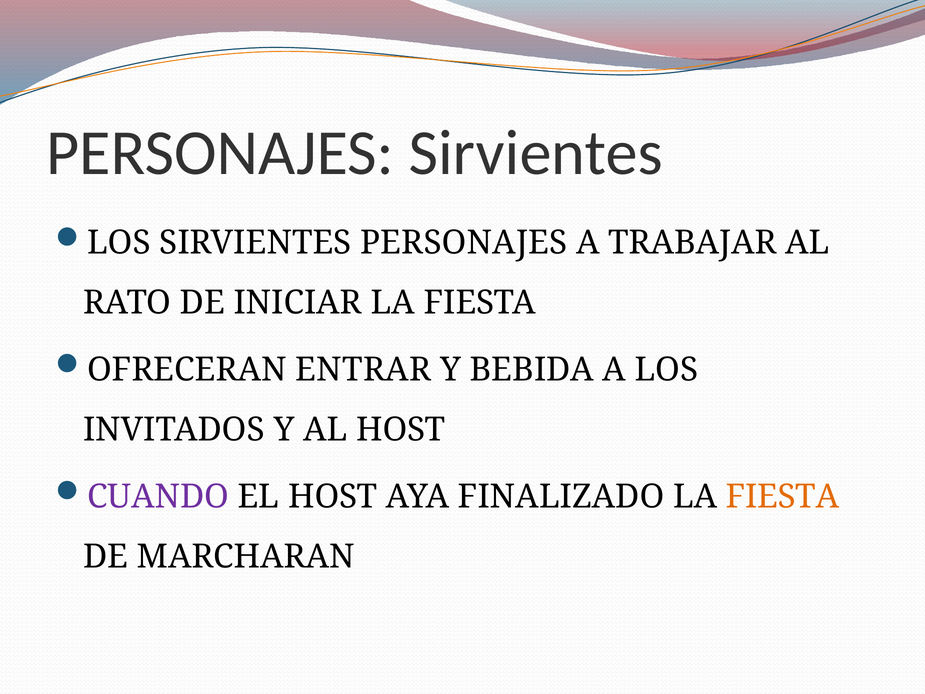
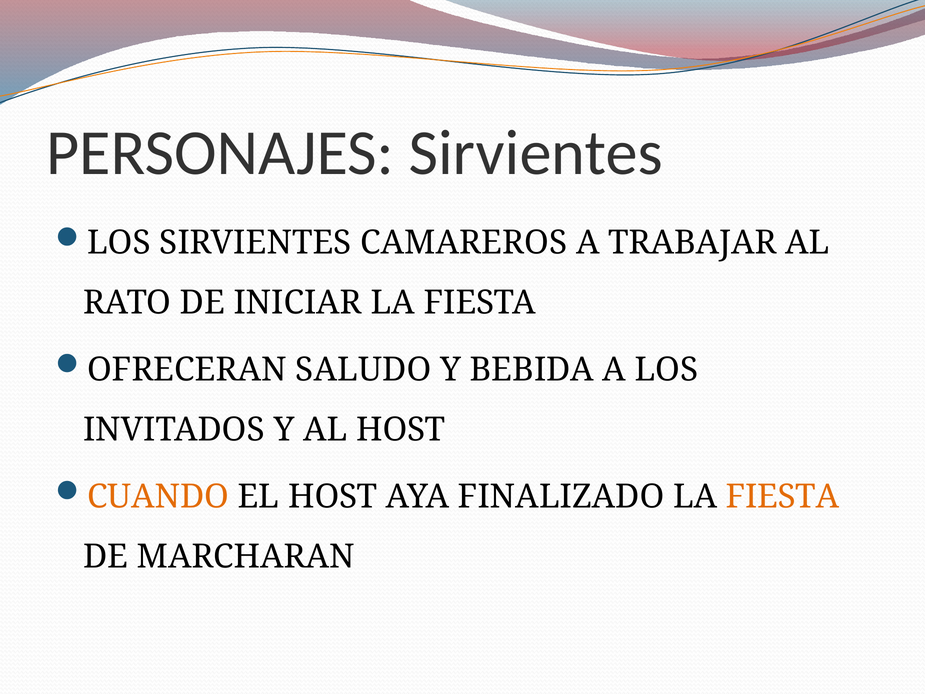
SIRVIENTES PERSONAJES: PERSONAJES -> CAMAREROS (464, 243)
ENTRAR: ENTRAR -> SALUDO (363, 370)
CUANDO colour: purple -> orange (158, 496)
